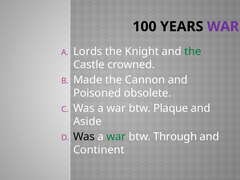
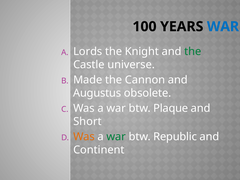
WAR colour: purple -> blue (223, 27)
crowned: crowned -> universe (131, 65)
Poisoned: Poisoned -> Augustus (97, 93)
Aside: Aside -> Short (87, 121)
Was colour: black -> orange (84, 137)
Through: Through -> Republic (175, 137)
